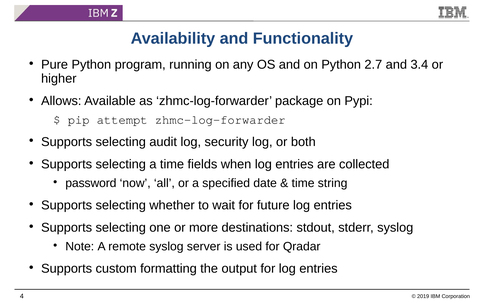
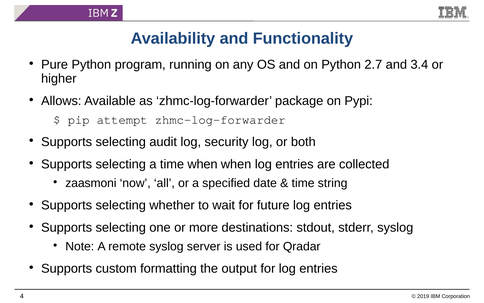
time fields: fields -> when (203, 164)
password: password -> zaasmoni (91, 183)
